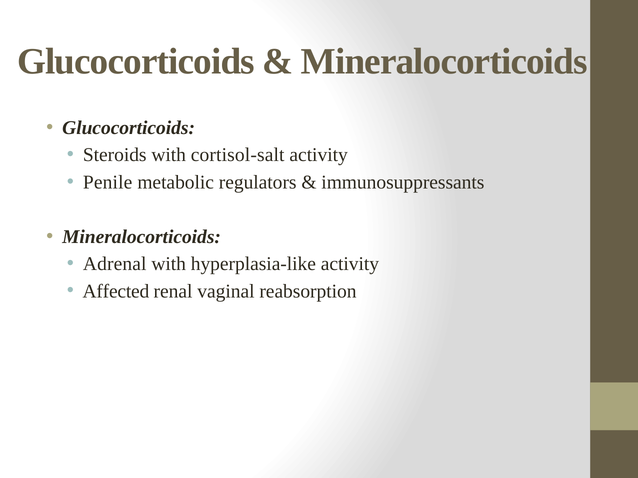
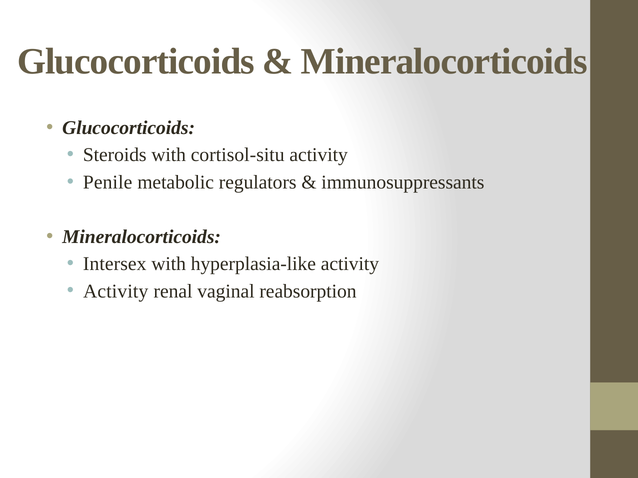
cortisol-salt: cortisol-salt -> cortisol-situ (238, 155)
Adrenal: Adrenal -> Intersex (115, 264)
Affected: Affected -> Activity (116, 291)
